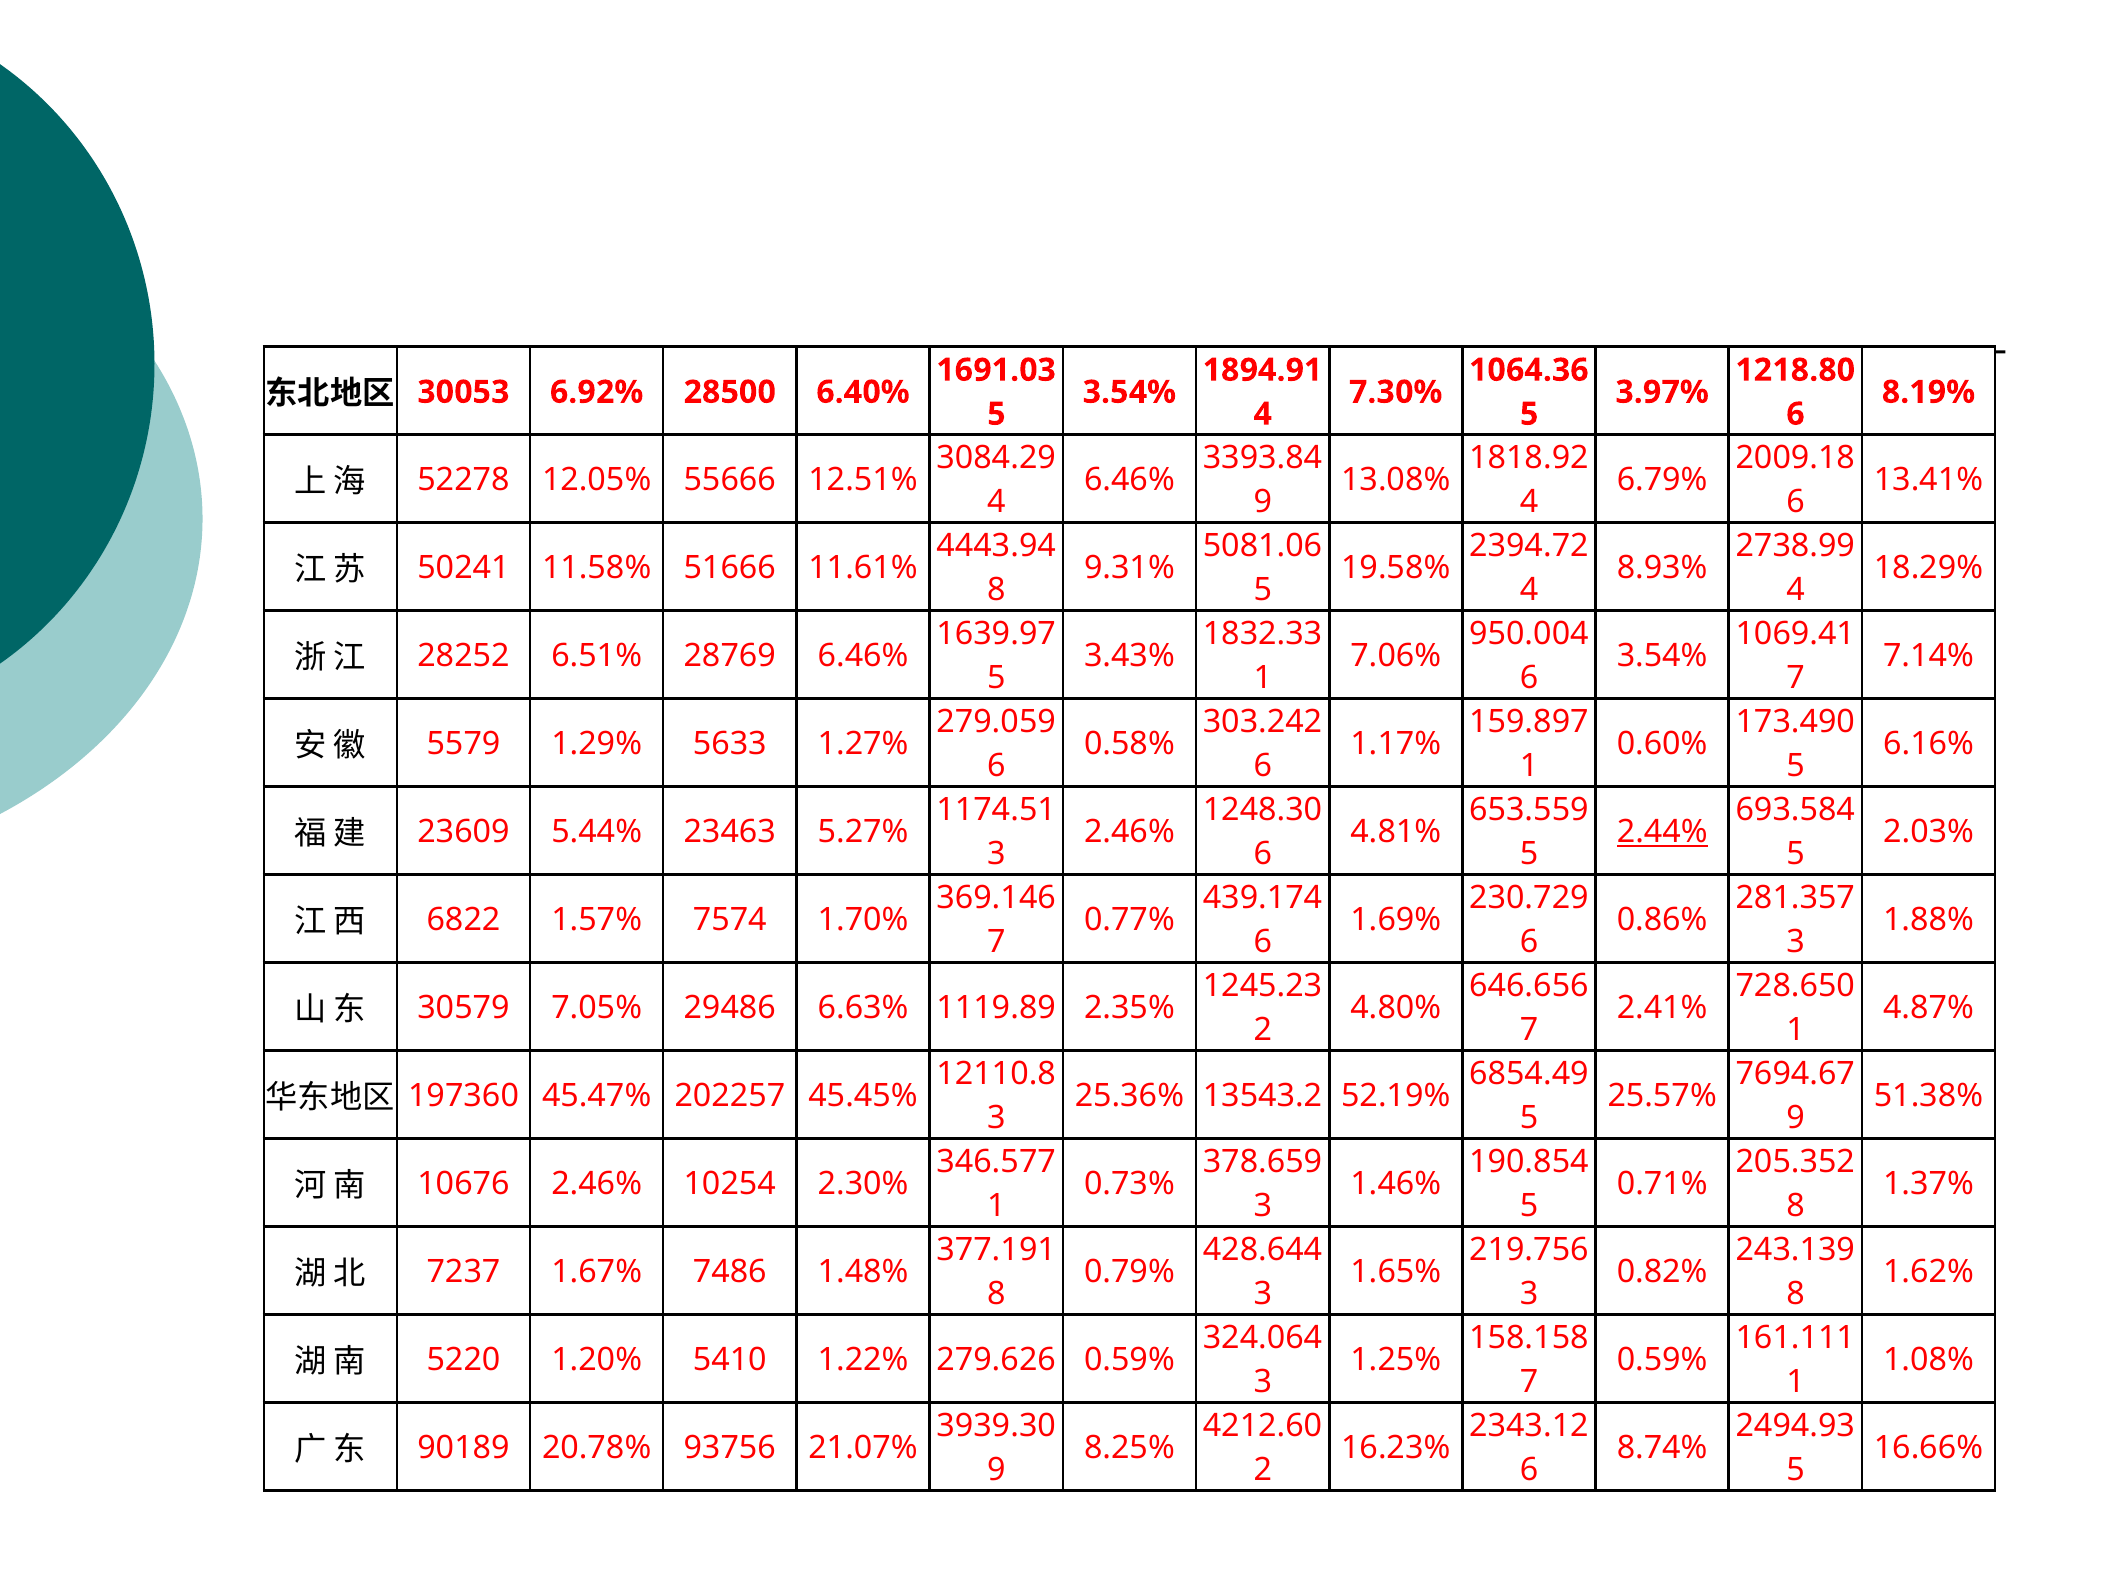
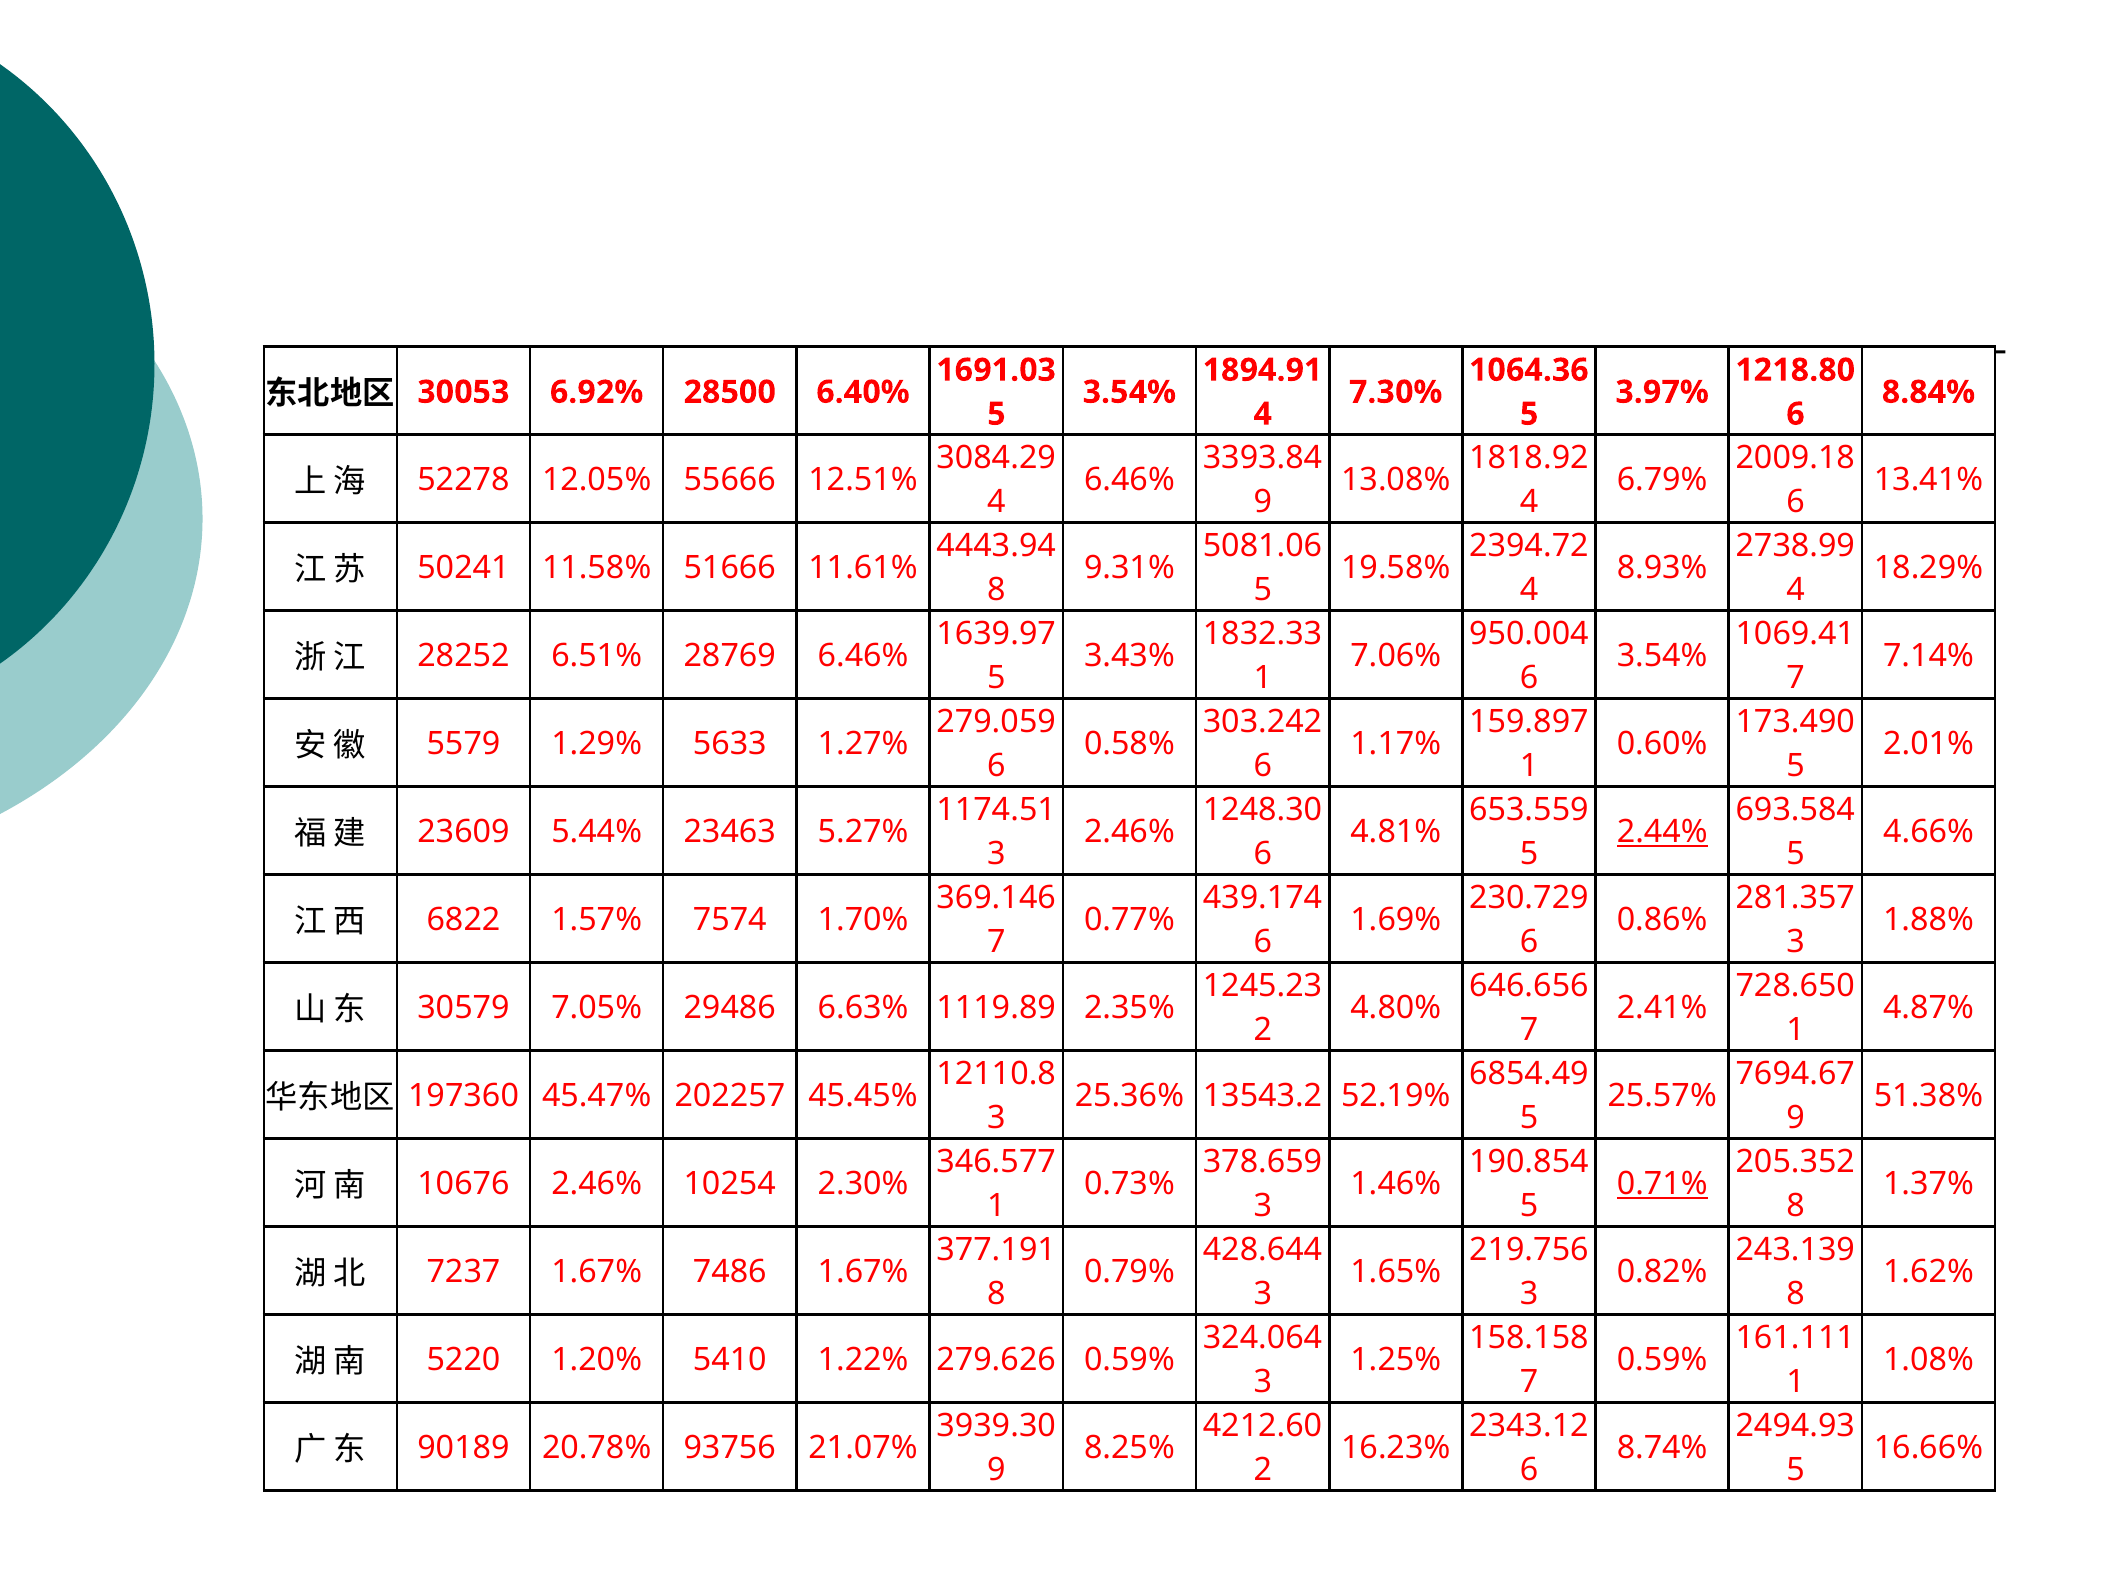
8.19%: 8.19% -> 8.84% (1928, 392)
6.16%: 6.16% -> 2.01% (1929, 744)
2.03%: 2.03% -> 4.66% (1929, 832)
0.71% underline: none -> present (1662, 1184)
7486 1.48%: 1.48% -> 1.67% (863, 1272)
